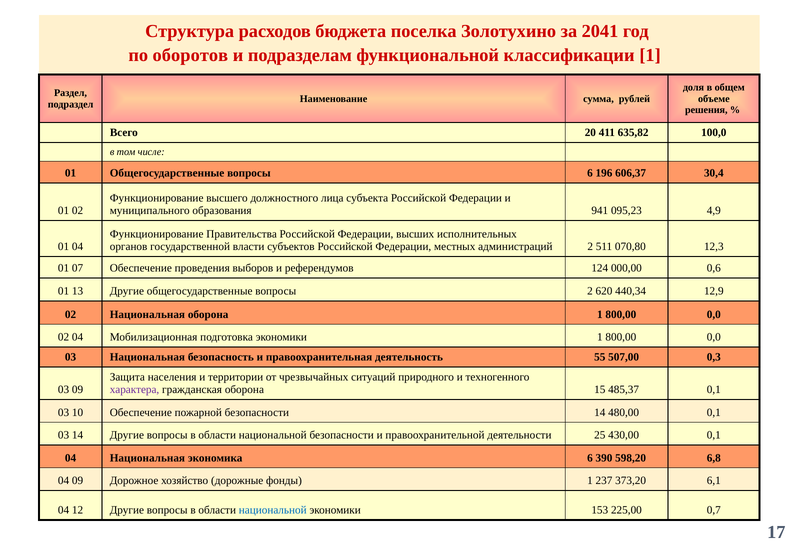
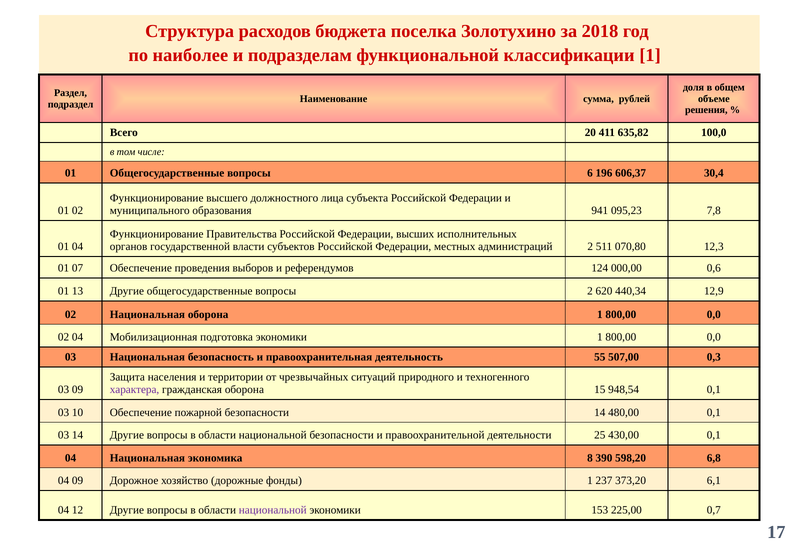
2041: 2041 -> 2018 (600, 31)
оборотов: оборотов -> наиболее (190, 55)
4,9: 4,9 -> 7,8 (714, 211)
485,37: 485,37 -> 948,54 (624, 390)
экономика 6: 6 -> 8 (590, 458)
национальной colour: blue -> purple (273, 510)
